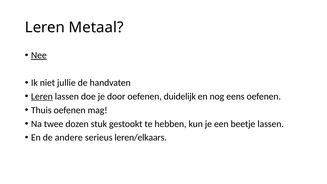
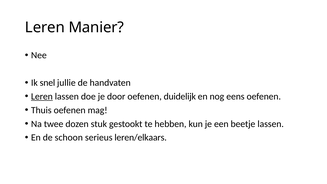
Metaal: Metaal -> Manier (96, 27)
Nee underline: present -> none (39, 55)
niet: niet -> snel (47, 83)
andere: andere -> schoon (69, 138)
